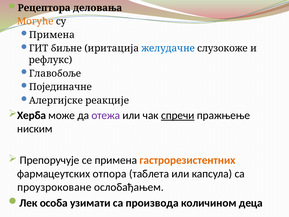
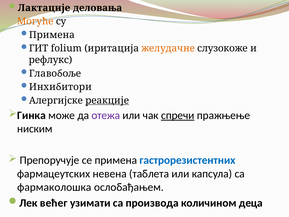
Рецептора: Рецептора -> Лактације (44, 8)
биљне: биљне -> folium (66, 48)
желудачне colour: blue -> orange (168, 48)
Појединачне: Појединачне -> Инхибитори (60, 87)
реакције underline: none -> present (107, 100)
Херба: Херба -> Гинка (31, 115)
гастрорезистентних colour: orange -> blue (188, 160)
отпора: отпора -> невена (110, 174)
проузроковане: проузроковане -> фармаколошка (54, 187)
особа: особа -> већег (54, 203)
